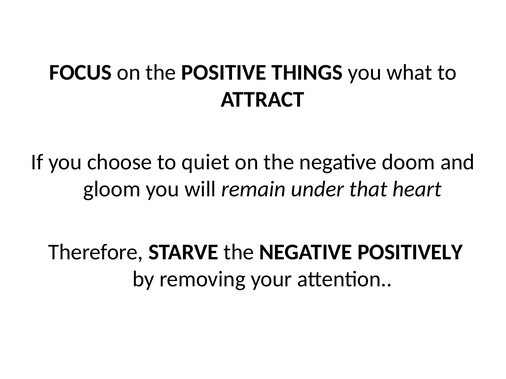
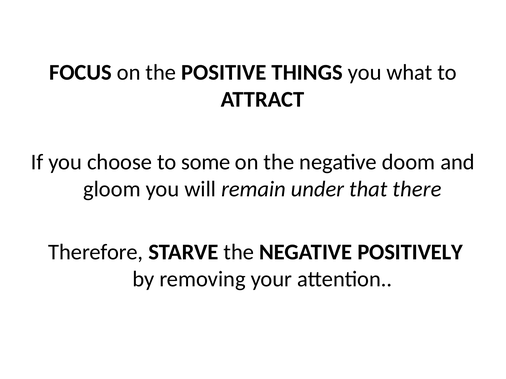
quiet: quiet -> some (206, 162)
heart: heart -> there (417, 189)
